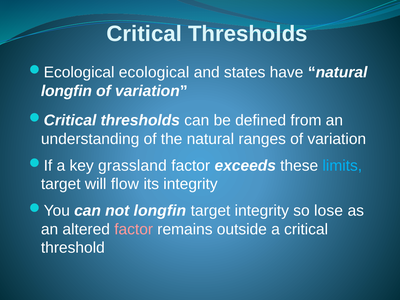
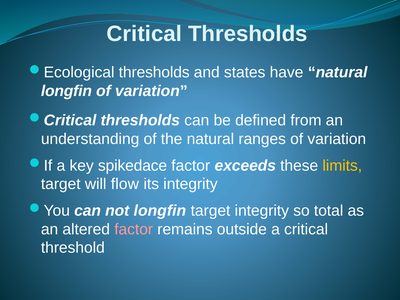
ecological: ecological -> thresholds (154, 72)
grassland: grassland -> spikedace (133, 166)
limits colour: light blue -> yellow (342, 166)
lose: lose -> total (329, 211)
